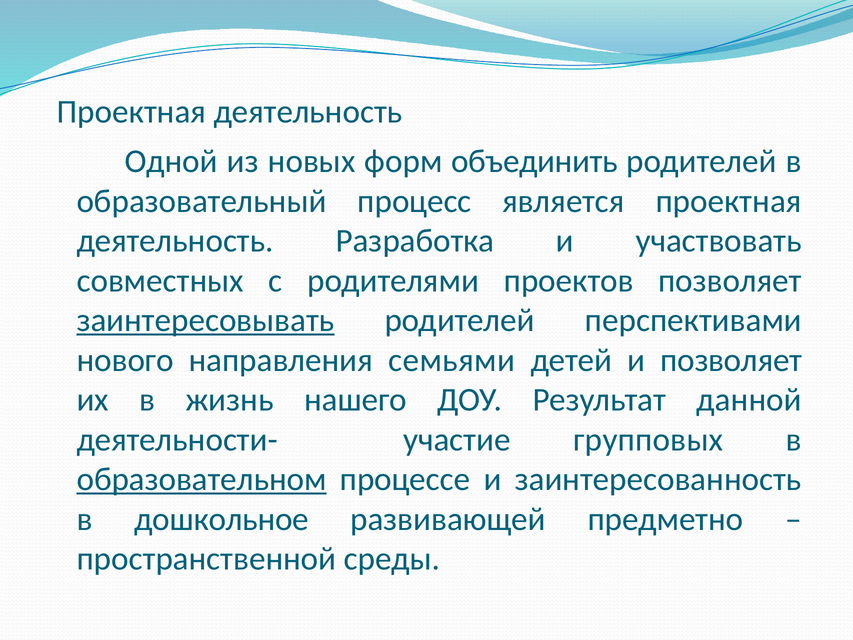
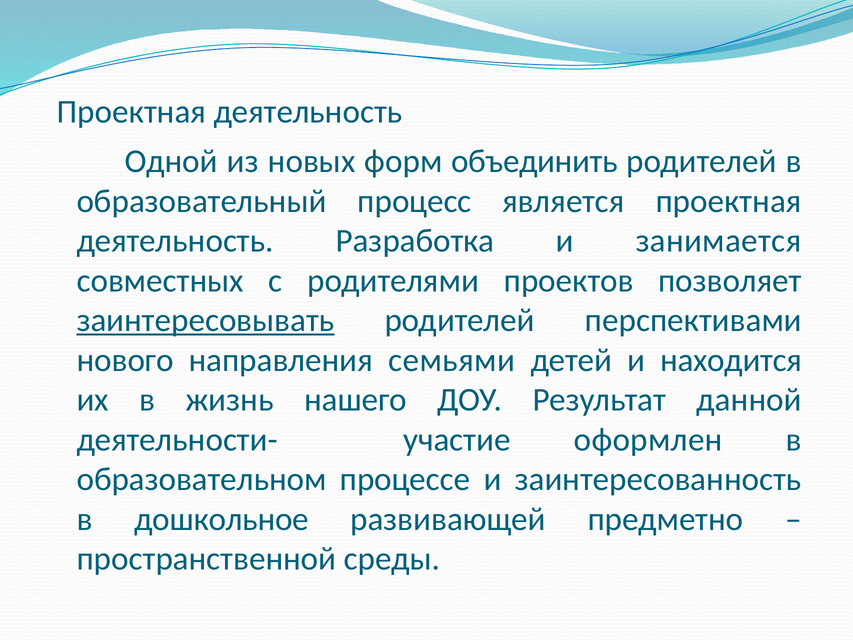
участвовать: участвовать -> занимается (718, 241)
и позволяет: позволяет -> находится (731, 360)
групповых: групповых -> оформлен (648, 440)
образовательном underline: present -> none (202, 479)
